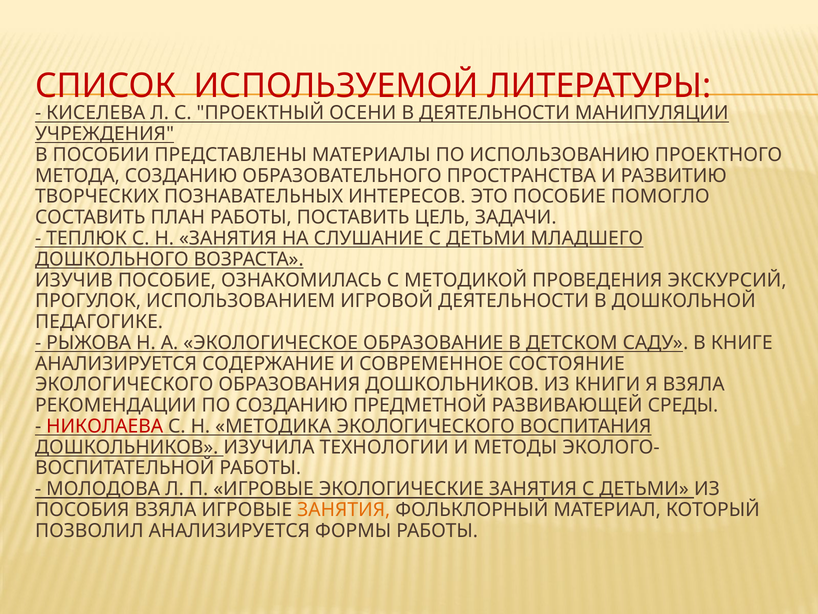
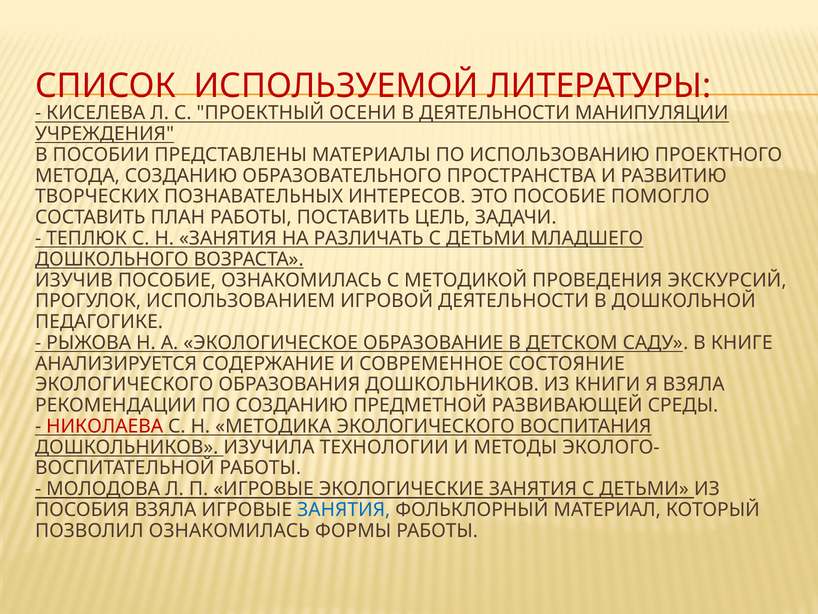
СЛУШАНИЕ: СЛУШАНИЕ -> РАЗЛИЧАТЬ (369, 238)
ЗАНЯТИЯ colour: orange -> blue (344, 509)
ПОЗВОЛИЛ АНАЛИЗИРУЕТСЯ: АНАЛИЗИРУЕТСЯ -> ОЗНАКОМИЛАСЬ (229, 530)
